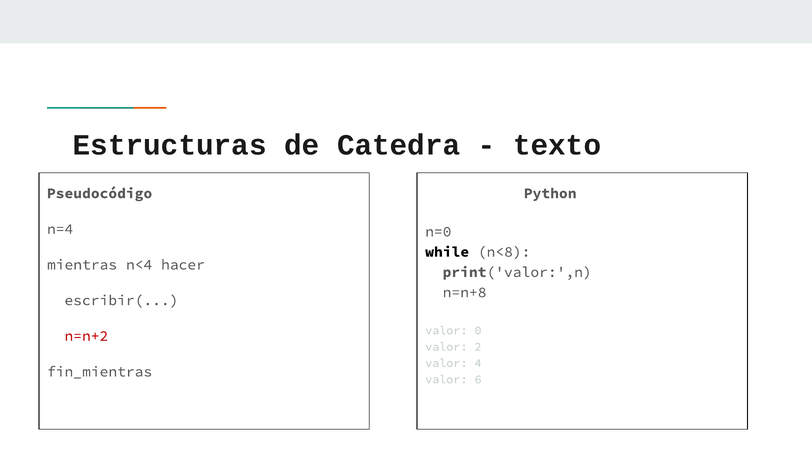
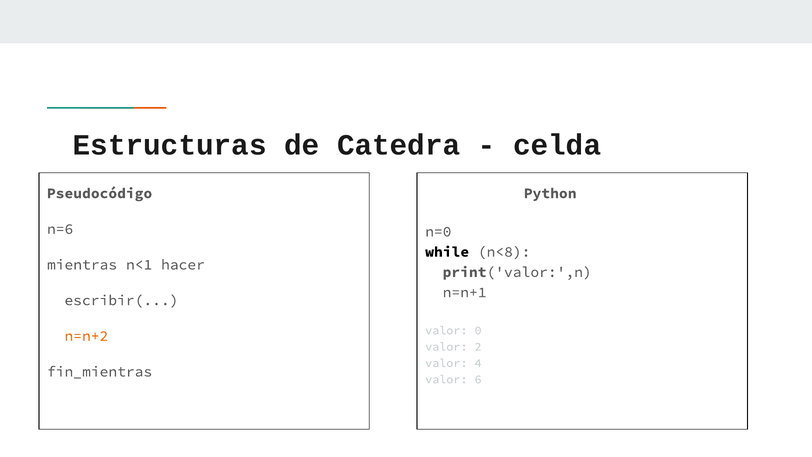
texto: texto -> celda (557, 145)
n=4: n=4 -> n=6 (60, 229)
n<4: n<4 -> n<1 (139, 264)
n=n+8: n=n+8 -> n=n+1 (465, 292)
n=n+2 colour: red -> orange (86, 336)
